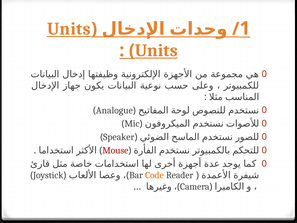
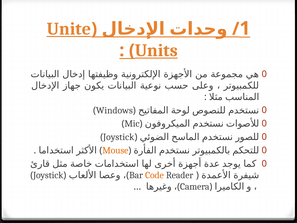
Units: Units -> Unite (69, 29)
Analogue: Analogue -> Windows (114, 110)
Speaker: Speaker -> Joystick (119, 137)
Mouse colour: red -> orange (115, 150)
